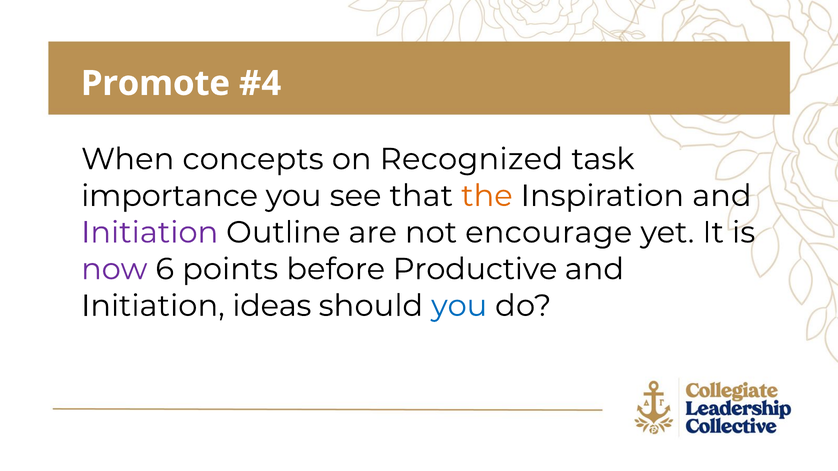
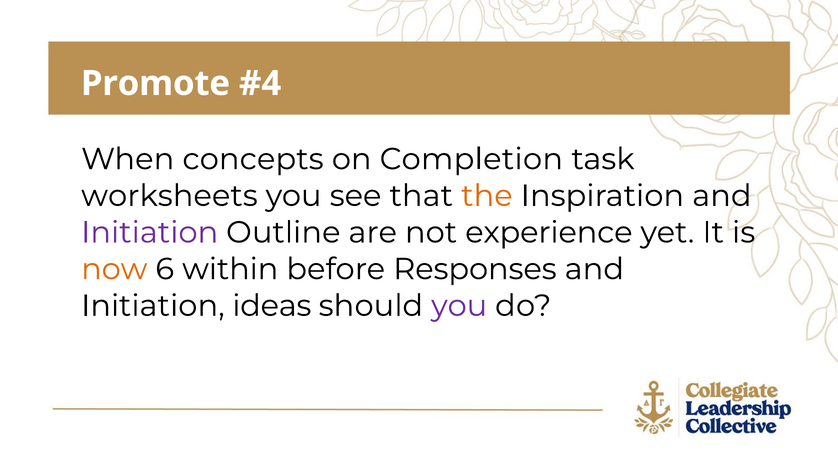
Recognized: Recognized -> Completion (471, 159)
importance: importance -> worksheets (169, 196)
encourage: encourage -> experience (549, 233)
now colour: purple -> orange (114, 269)
points: points -> within (230, 269)
Productive: Productive -> Responses (475, 269)
you colour: blue -> purple (459, 306)
